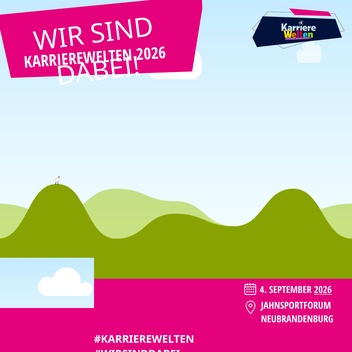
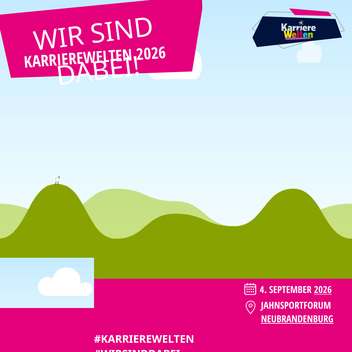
NEUBRANDENBURG underline: none -> present (297, 319)
